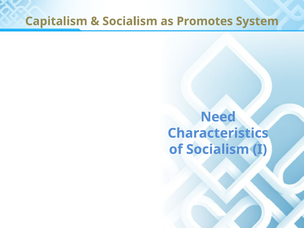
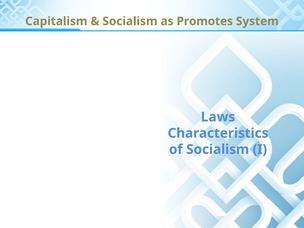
Need: Need -> Laws (218, 117)
